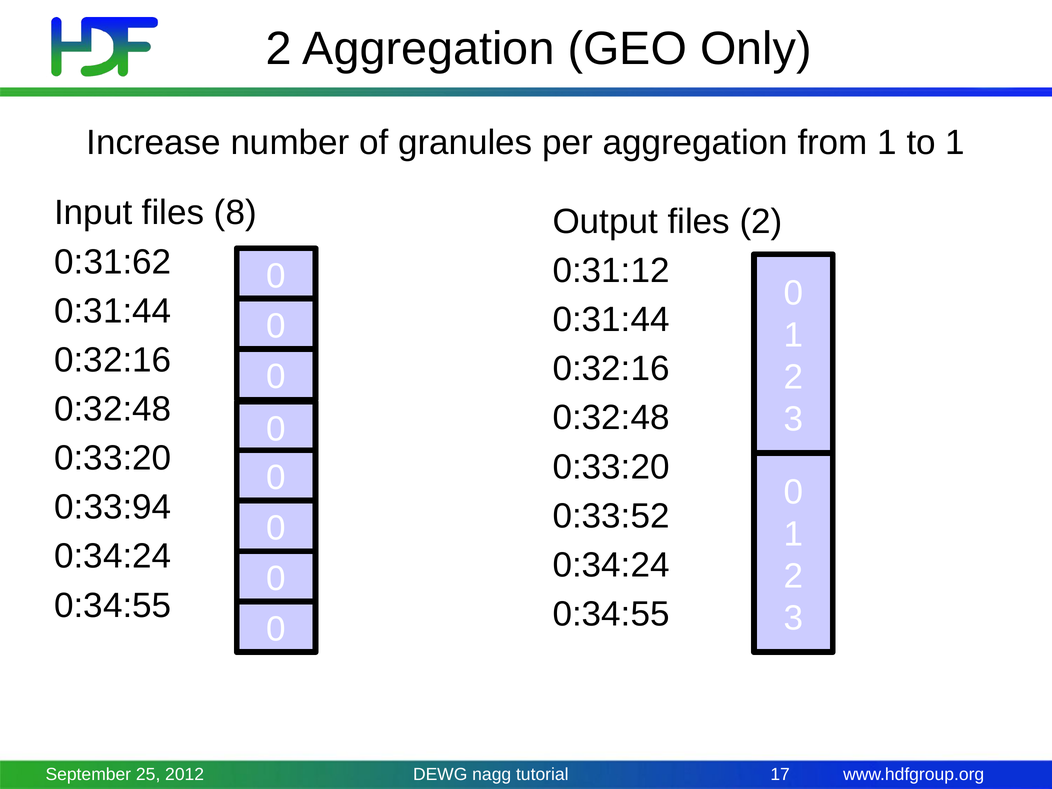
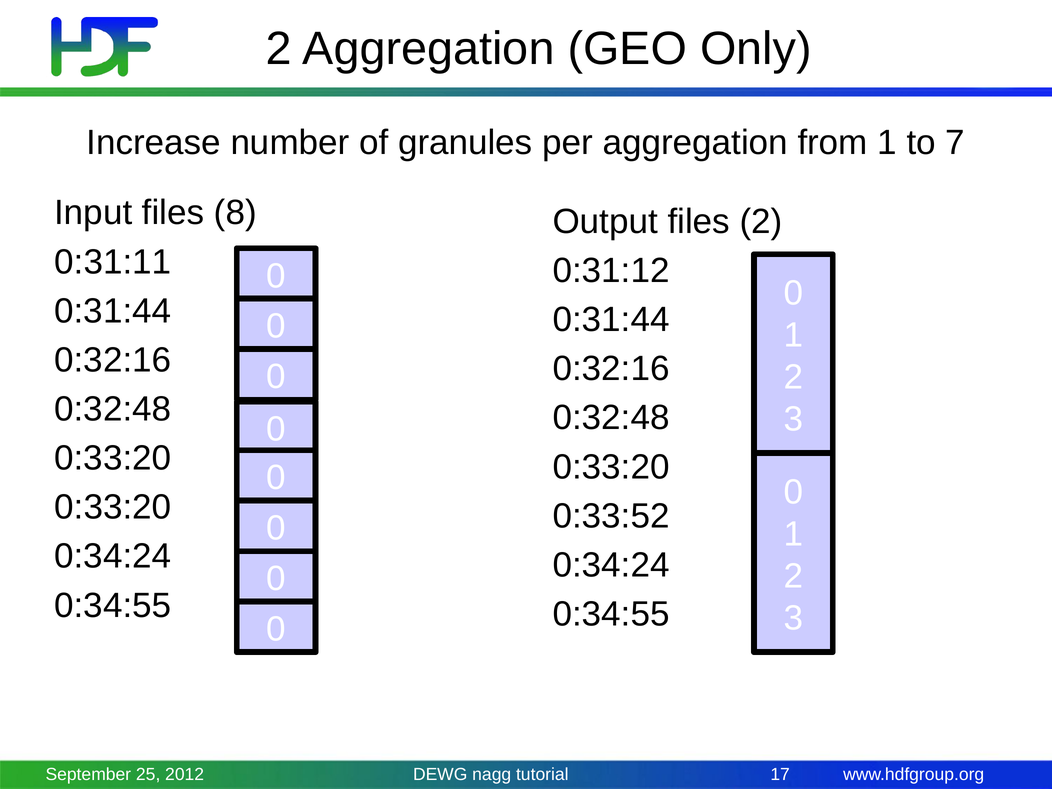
to 1: 1 -> 7 (955, 143)
0:31:62: 0:31:62 -> 0:31:11 (113, 262)
0:33:94: 0:33:94 -> 0:33:20 (113, 507)
